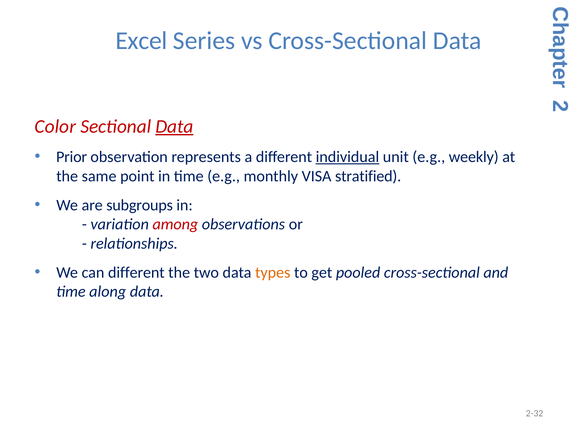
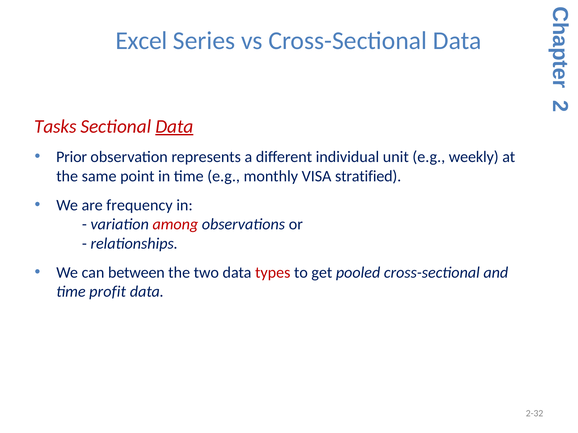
Color: Color -> Tasks (55, 127)
individual underline: present -> none (347, 157)
subgroups: subgroups -> frequency (139, 205)
can different: different -> between (136, 273)
types colour: orange -> red (273, 273)
along: along -> profit (108, 292)
